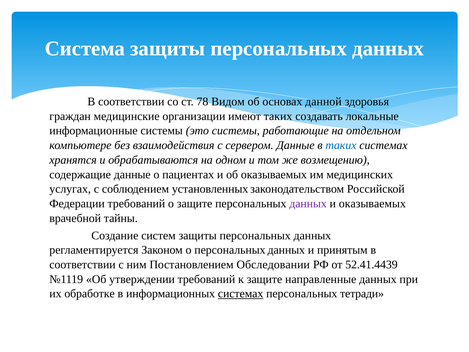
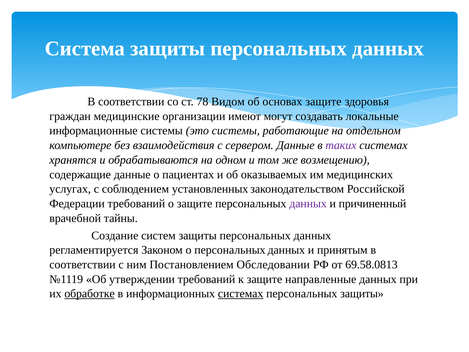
основах данной: данной -> защите (323, 102)
имеют таких: таких -> могут (278, 116)
таких colour: blue -> purple (341, 145)
и оказываемых: оказываемых -> причиненный (372, 203)
52.41.4439: 52.41.4439 -> 69.58.0813 (371, 264)
обработке underline: none -> present (90, 294)
персональных тетради: тетради -> защиты (362, 294)
